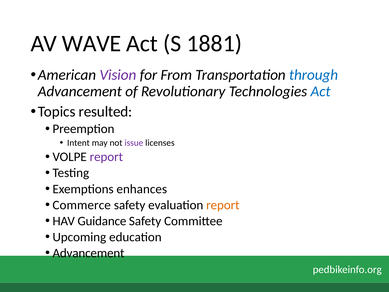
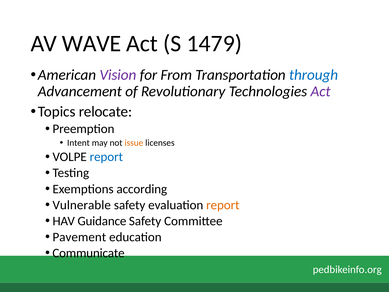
1881: 1881 -> 1479 (214, 44)
Act colour: blue -> purple (321, 91)
resulted: resulted -> relocate (105, 112)
issue colour: purple -> orange (134, 143)
report colour: purple -> blue (106, 157)
enhances: enhances -> according (142, 189)
Commerce: Commerce -> Vulnerable (82, 205)
Upcoming: Upcoming -> Pavement (79, 237)
Advancement: Advancement -> Communicate (88, 253)
